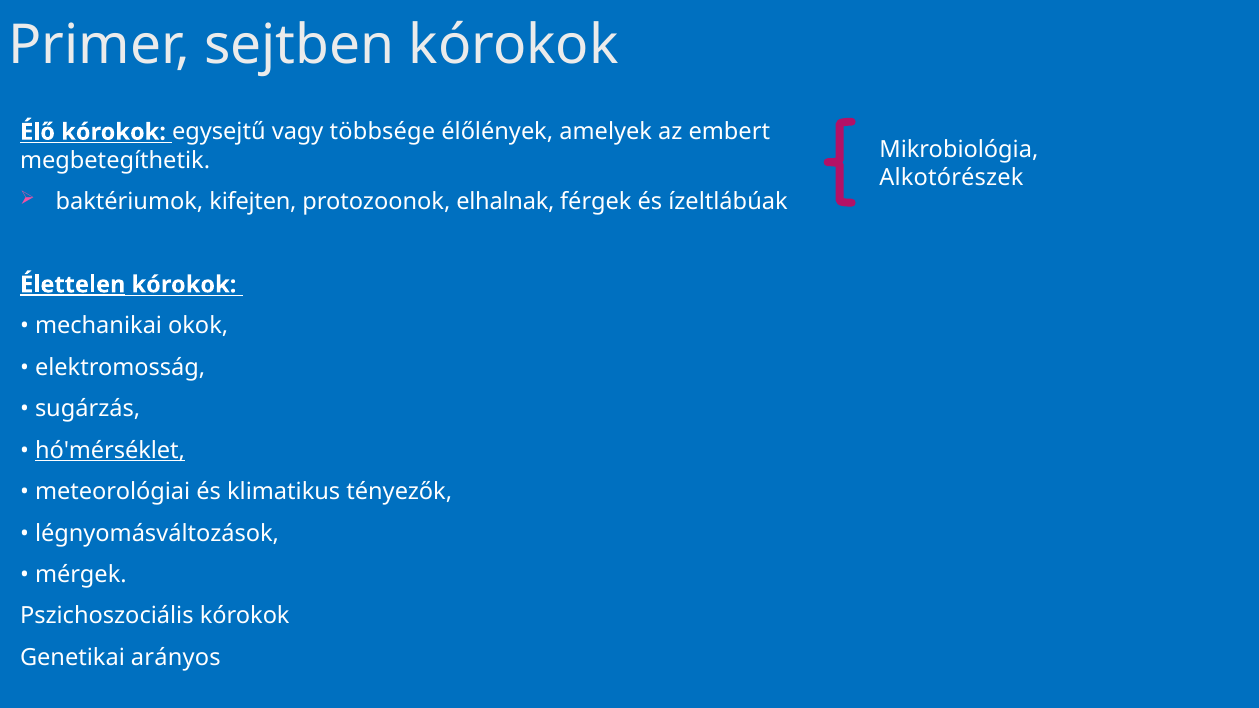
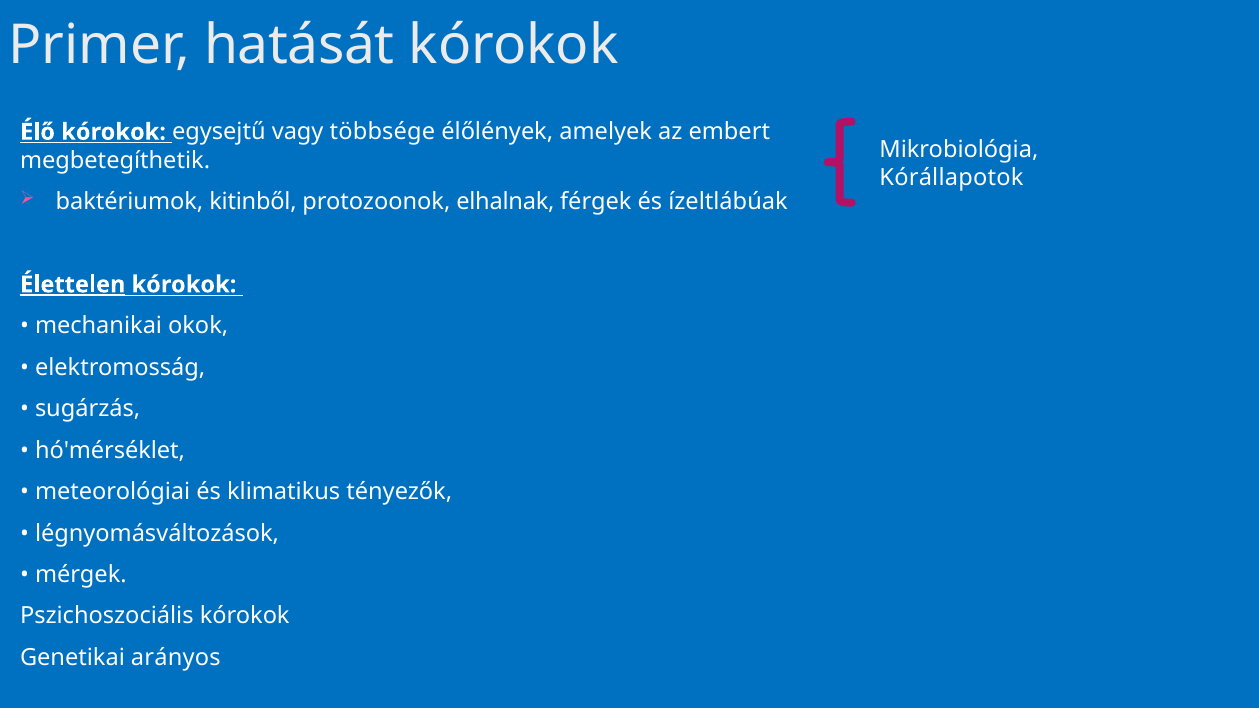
sejtben: sejtben -> hatását (299, 45)
Alkotórészek: Alkotórészek -> Kórállapotok (951, 178)
kifejten: kifejten -> kitinből (253, 202)
hó'mérséklet underline: present -> none (110, 450)
